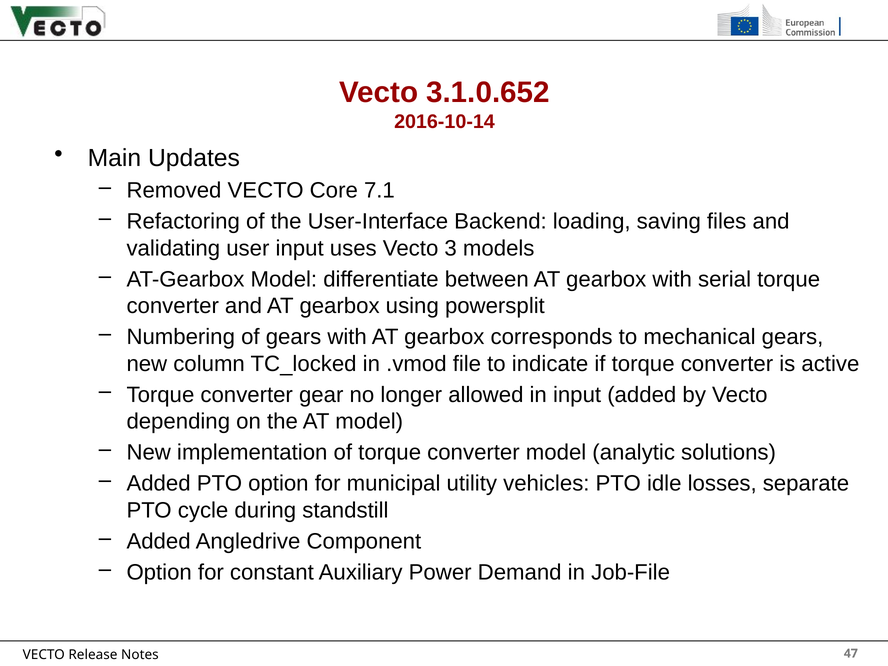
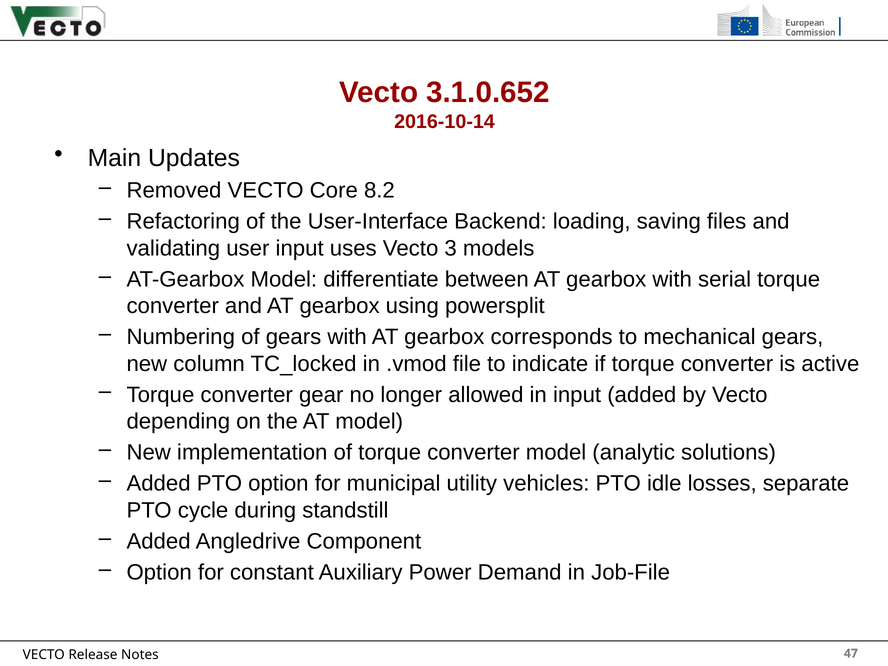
7.1: 7.1 -> 8.2 (379, 191)
